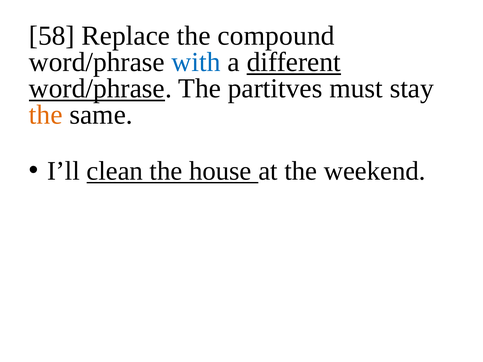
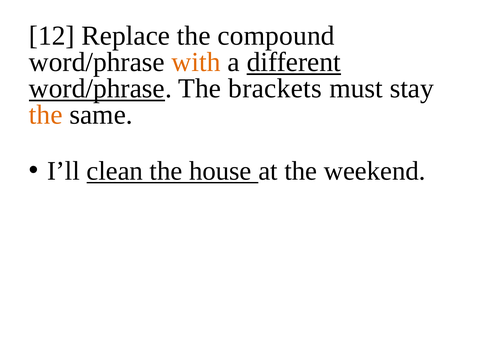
58: 58 -> 12 (52, 36)
with colour: blue -> orange (196, 62)
partitves: partitves -> brackets (275, 88)
